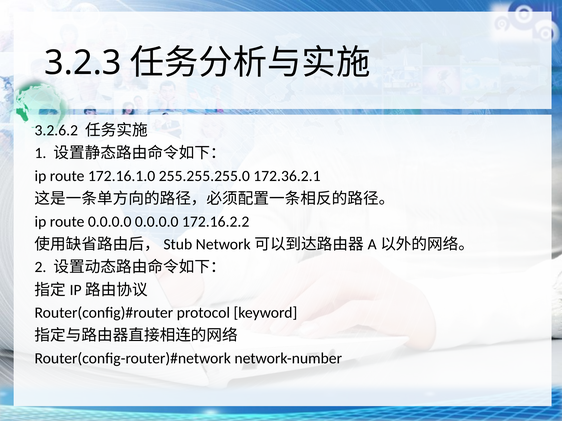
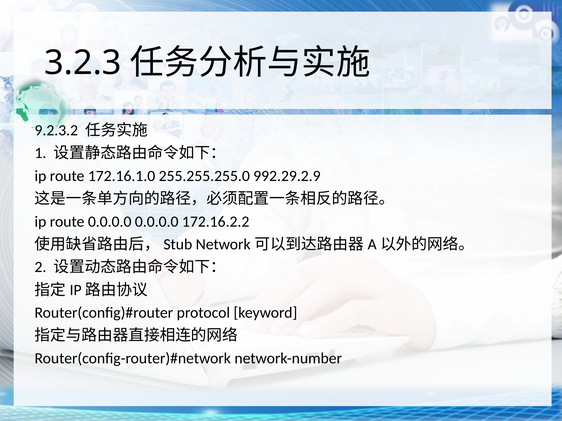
3.2.6.2: 3.2.6.2 -> 9.2.3.2 (56, 131)
172.36.2.1: 172.36.2.1 -> 992.29.2.9 (287, 176)
